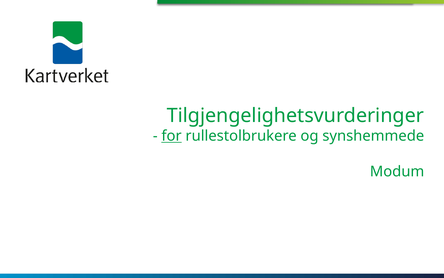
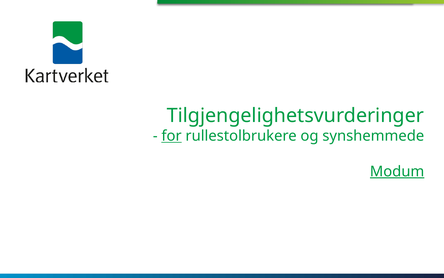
Modum underline: none -> present (397, 171)
